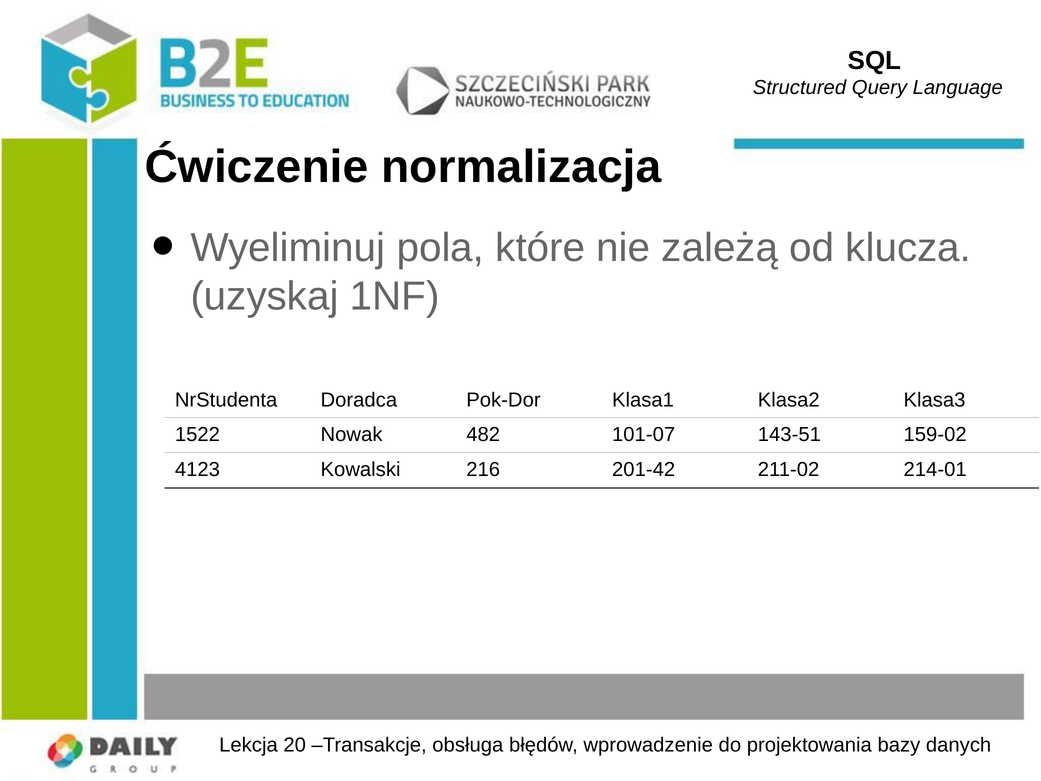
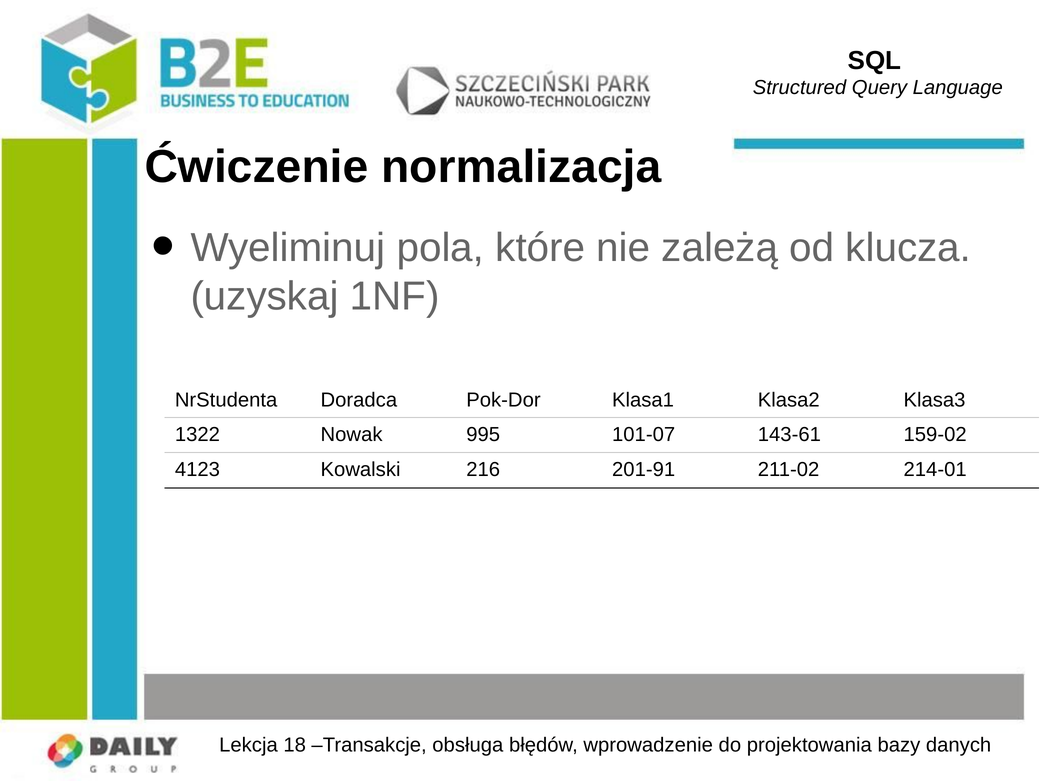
1522: 1522 -> 1322 (197, 434)
482: 482 -> 995 (483, 434)
143-51: 143-51 -> 143-61 (789, 434)
201-42: 201-42 -> 201-91 (644, 470)
20: 20 -> 18 (295, 745)
